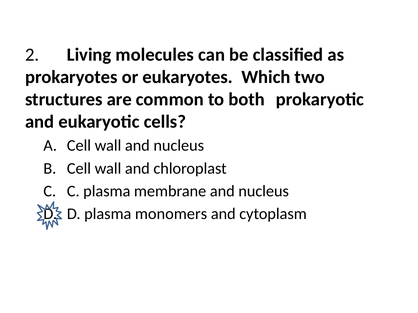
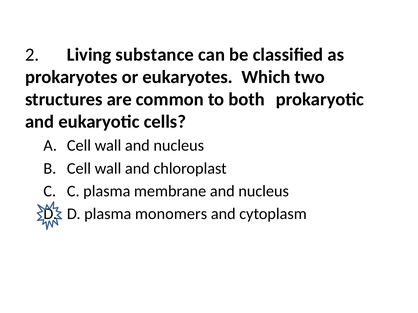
molecules: molecules -> substance (155, 55)
